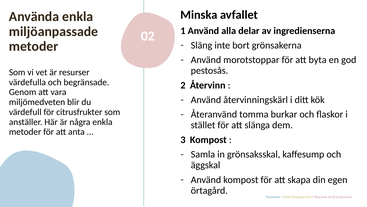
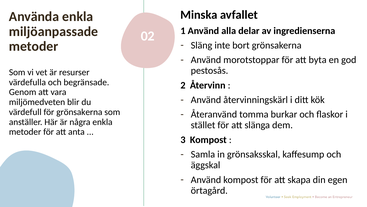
för citrusfrukter: citrusfrukter -> grönsakerna (79, 112)
